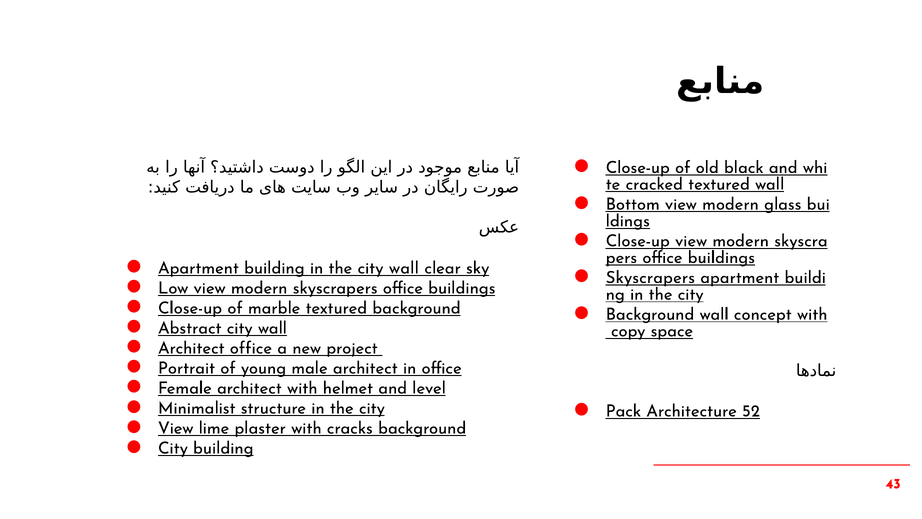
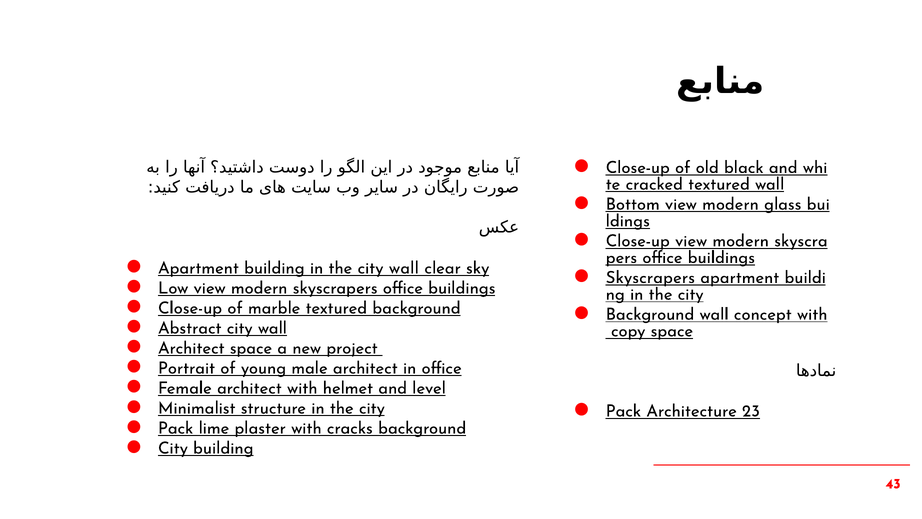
Architect office: office -> space (251, 348)
52: 52 -> 23 (751, 411)
View: View -> Pack (176, 428)
